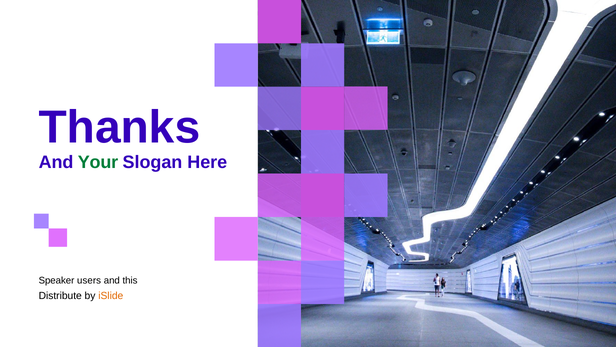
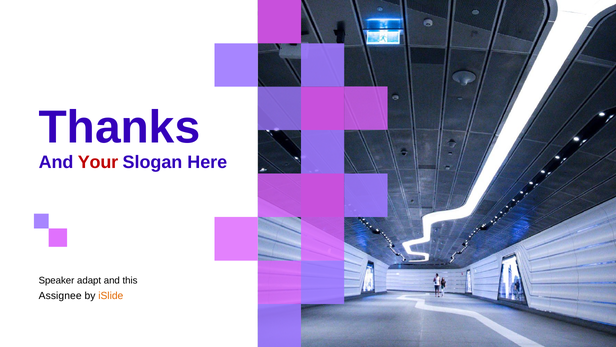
Your colour: green -> red (98, 162)
users: users -> adapt (89, 280)
Distribute: Distribute -> Assignee (60, 295)
